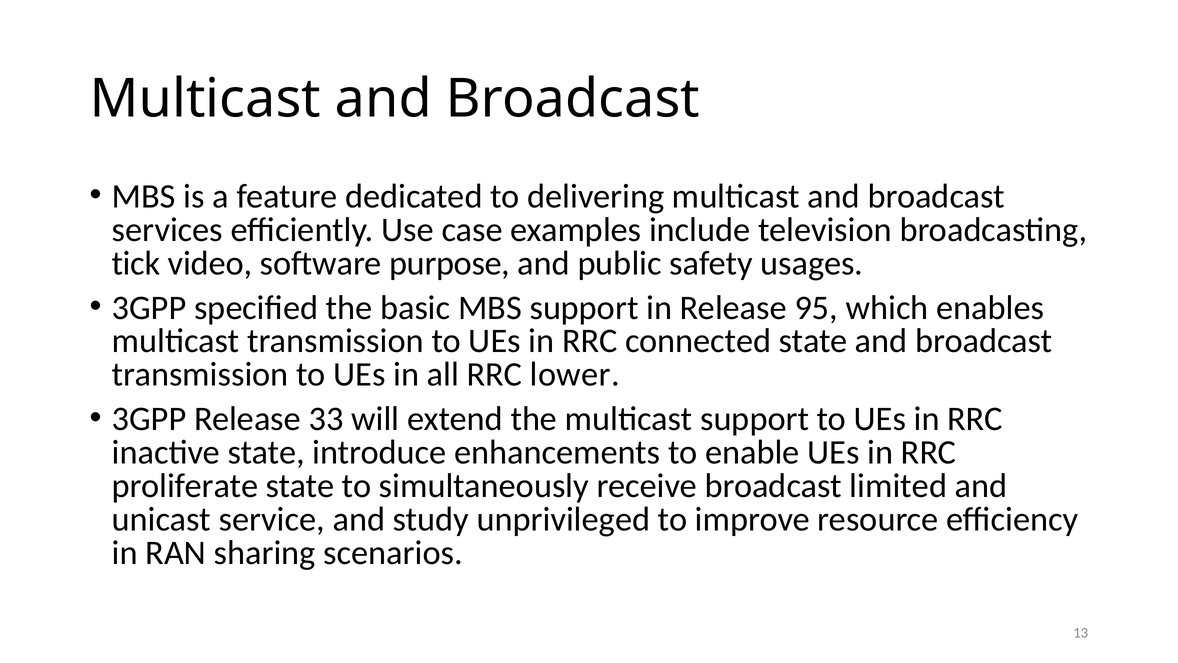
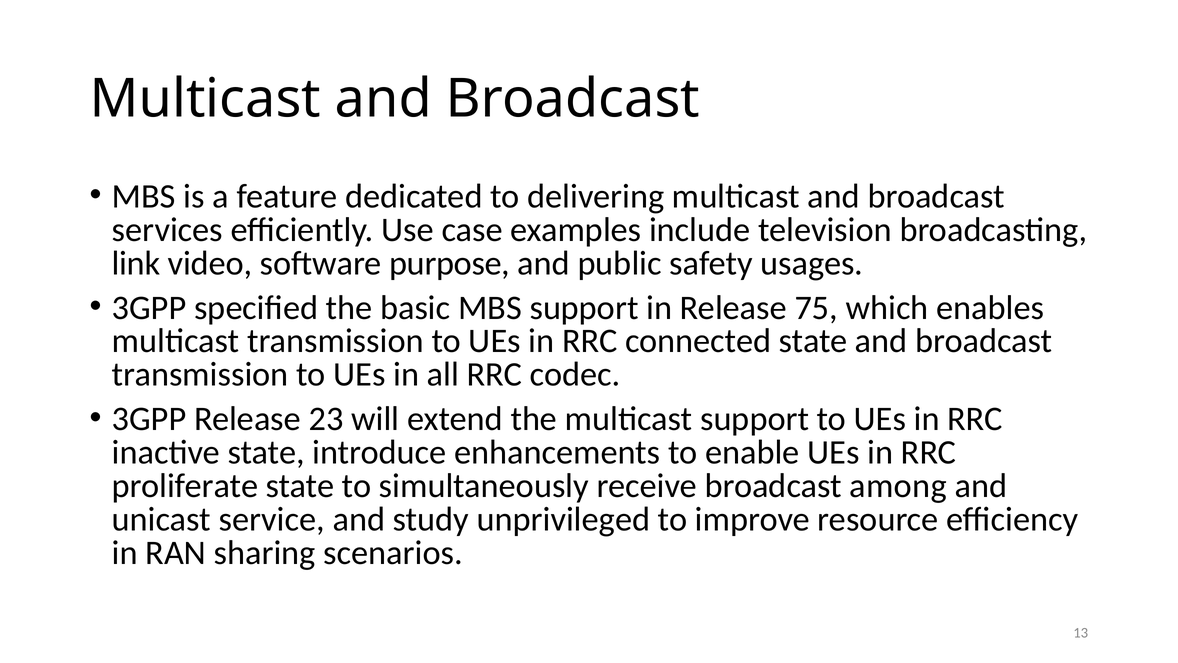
tick: tick -> link (136, 263)
95: 95 -> 75 (816, 308)
lower: lower -> codec (575, 374)
33: 33 -> 23 (326, 419)
limited: limited -> among (898, 486)
